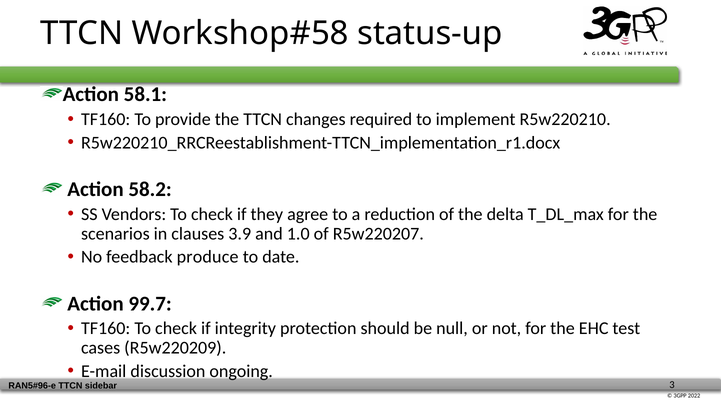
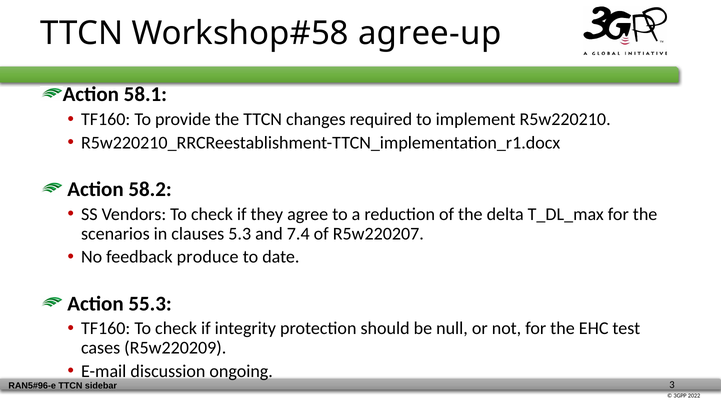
status-up: status-up -> agree-up (430, 34)
3.9: 3.9 -> 5.3 (240, 234)
1.0: 1.0 -> 7.4 (298, 234)
99.7: 99.7 -> 55.3 (150, 304)
